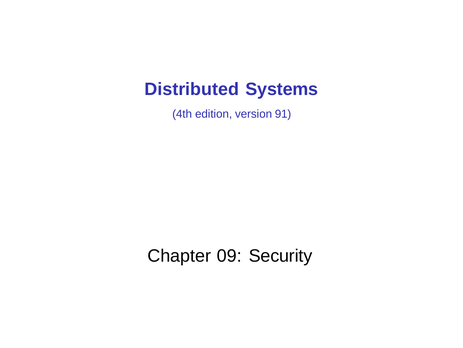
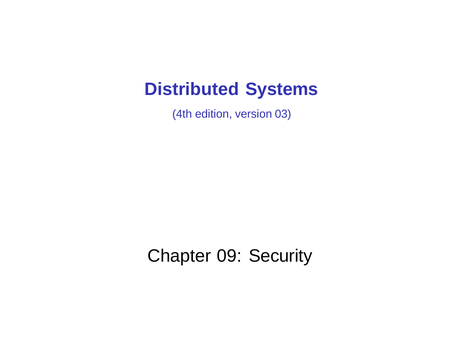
91: 91 -> 03 (283, 114)
